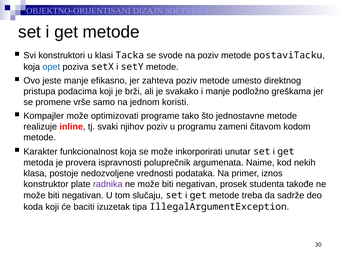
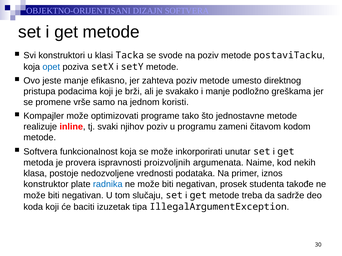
Karakter: Karakter -> Softvera (40, 152)
poluprečnik: poluprečnik -> proizvoljnih (167, 163)
radnika colour: purple -> blue (108, 185)
